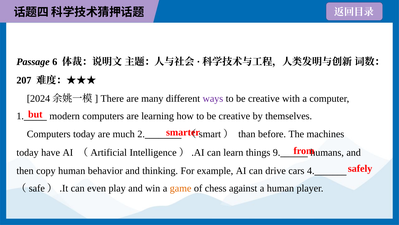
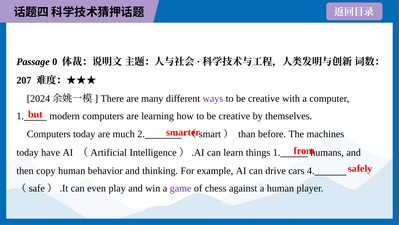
6: 6 -> 0 (55, 62)
things 9: 9 -> 1 (277, 152)
game colour: orange -> purple (181, 188)
